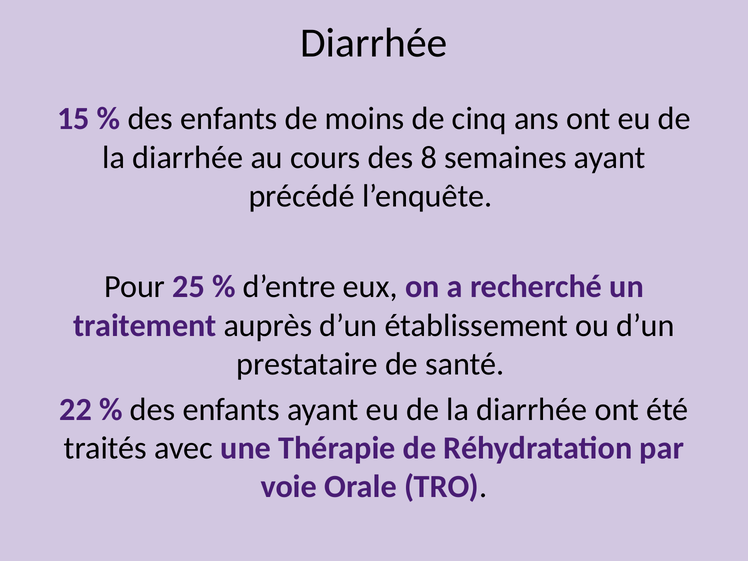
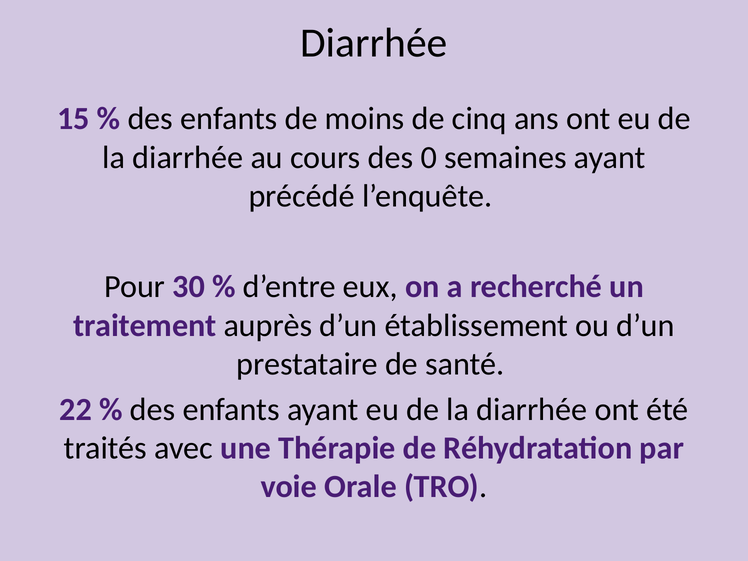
8: 8 -> 0 (429, 157)
25: 25 -> 30 (189, 287)
